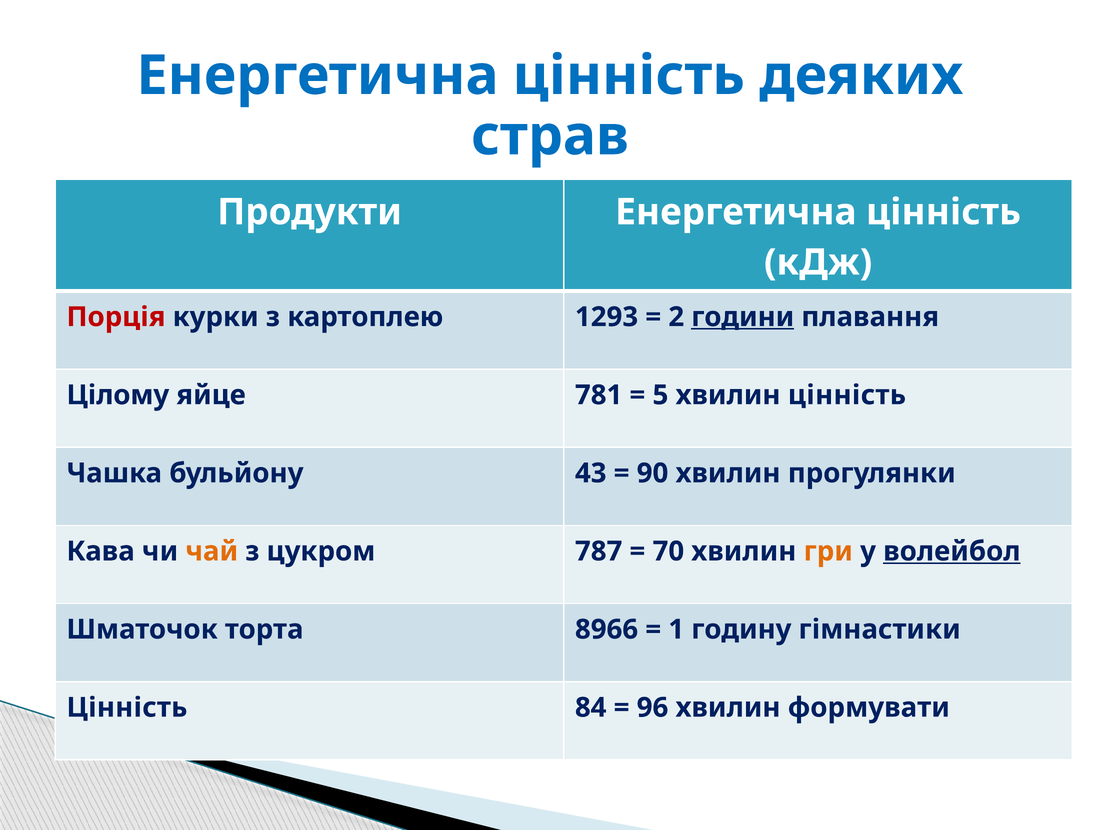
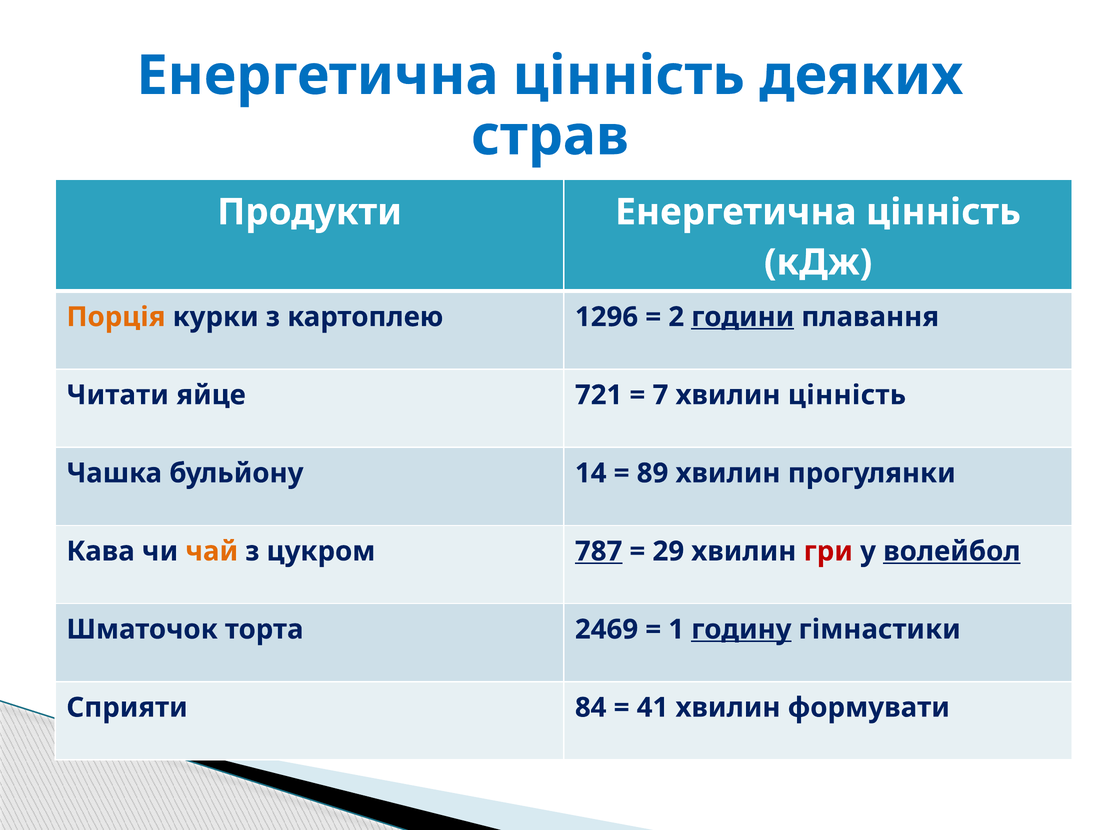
Порція colour: red -> orange (116, 317)
1293: 1293 -> 1296 (607, 317)
Цілому: Цілому -> Читати (118, 395)
781: 781 -> 721 (599, 395)
5: 5 -> 7 (660, 395)
43: 43 -> 14 (591, 473)
90: 90 -> 89 (653, 473)
787 underline: none -> present (599, 552)
70: 70 -> 29 (668, 552)
гри colour: orange -> red (828, 552)
8966: 8966 -> 2469 (607, 630)
годину underline: none -> present (741, 630)
Цінність: Цінність -> Сприяти (127, 708)
96: 96 -> 41 (653, 708)
